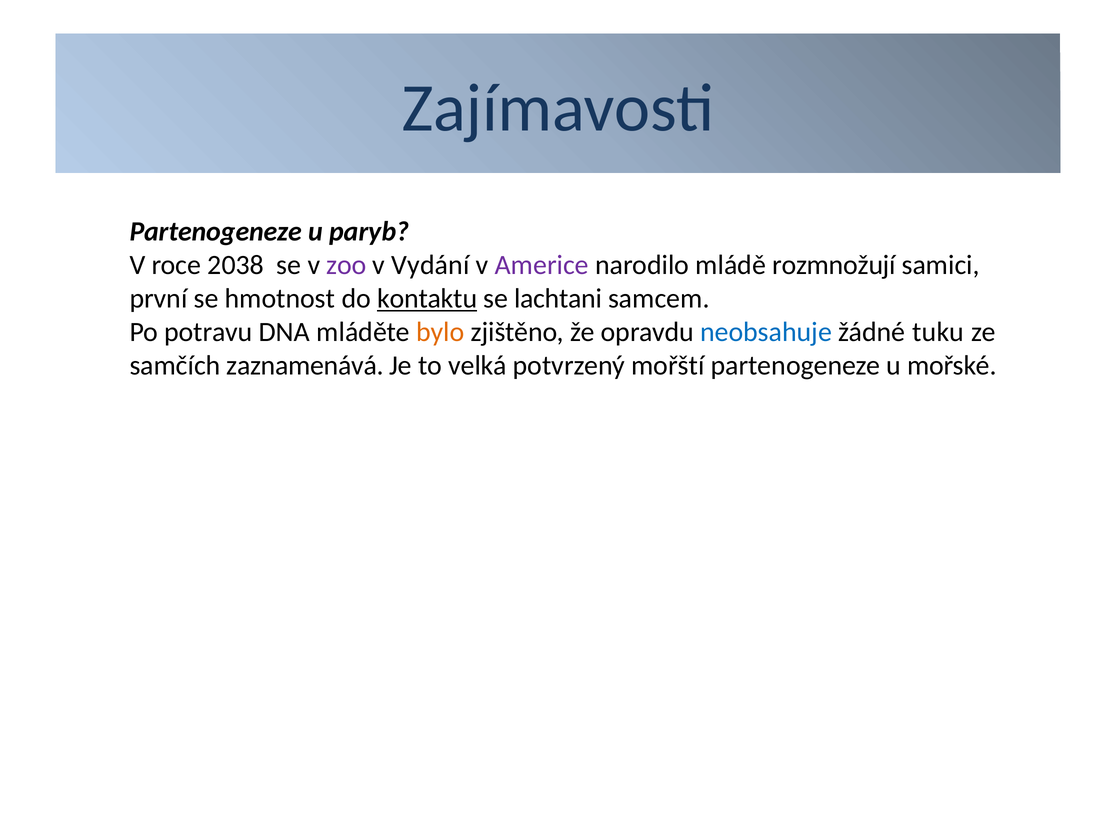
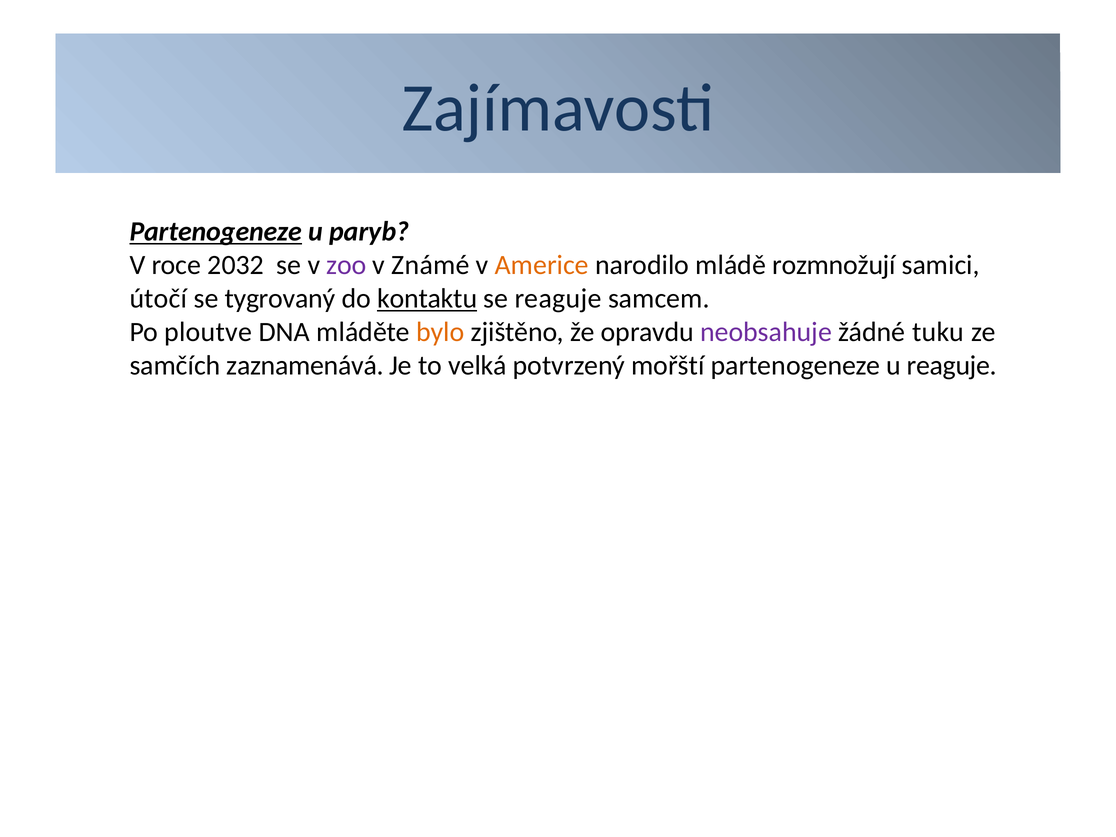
Partenogeneze underline: none -> present (216, 232)
2038: 2038 -> 2032 (236, 265)
Vydání: Vydání -> Známé (430, 265)
Americe colour: purple -> orange (542, 265)
první: první -> útočí (158, 299)
hmotnost: hmotnost -> tygrovaný (280, 299)
se lachtani: lachtani -> reaguje (558, 299)
potravu: potravu -> ploutve (208, 332)
neobsahuje colour: blue -> purple (766, 332)
u mořské: mořské -> reaguje (952, 366)
